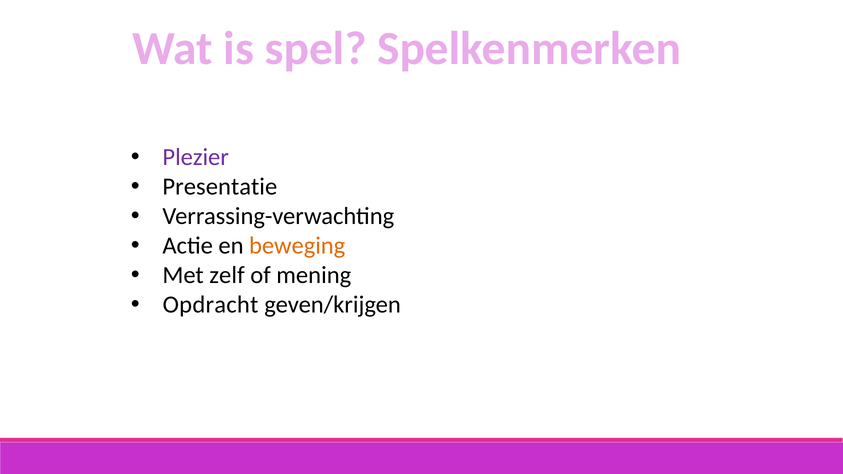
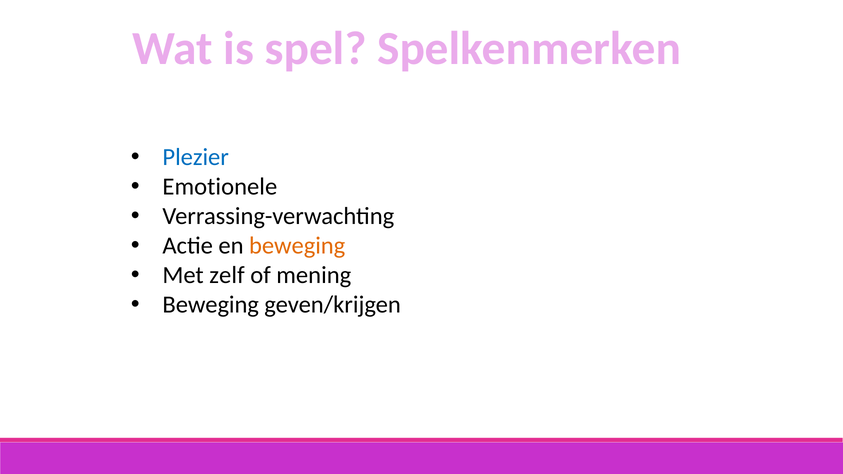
Plezier colour: purple -> blue (196, 157)
Presentatie: Presentatie -> Emotionele (220, 187)
Opdracht: Opdracht -> Beweging (211, 305)
